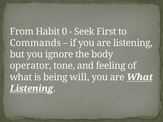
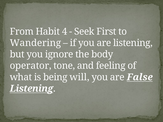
0: 0 -> 4 (65, 32)
Commands: Commands -> Wandering (35, 43)
are What: What -> False (140, 77)
